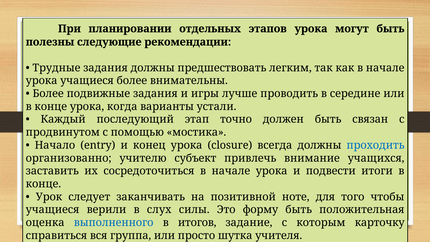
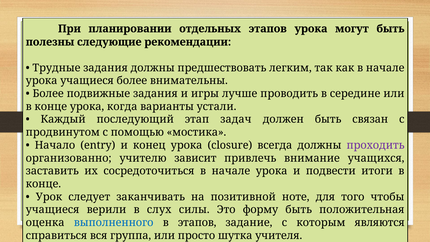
точно: точно -> задач (236, 119)
проходить colour: blue -> purple (376, 145)
субъект: субъект -> зависит (195, 158)
в итогов: итогов -> этапов (197, 223)
карточку: карточку -> являются (380, 223)
